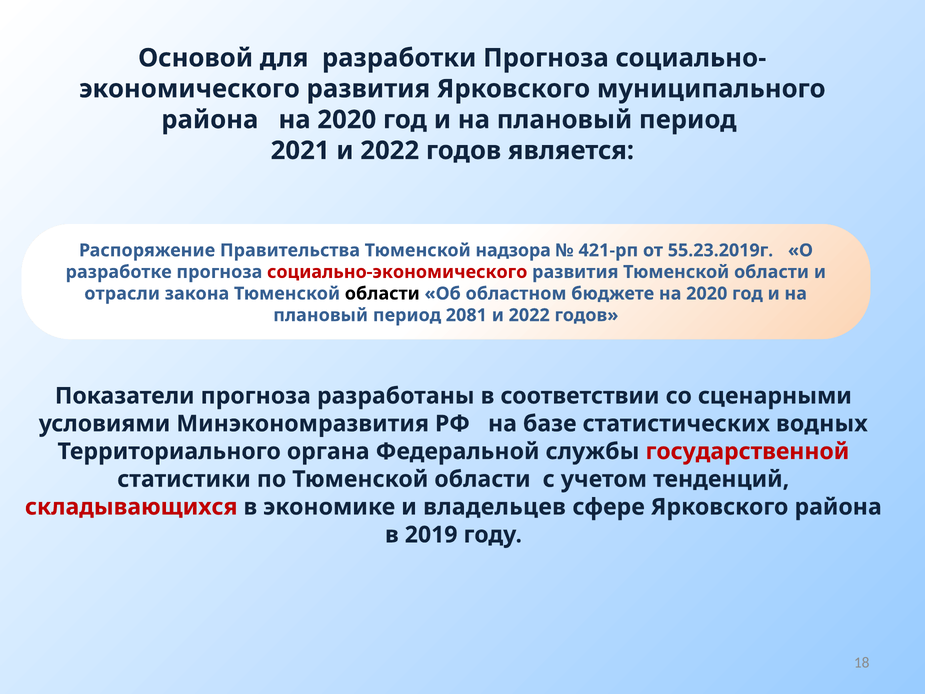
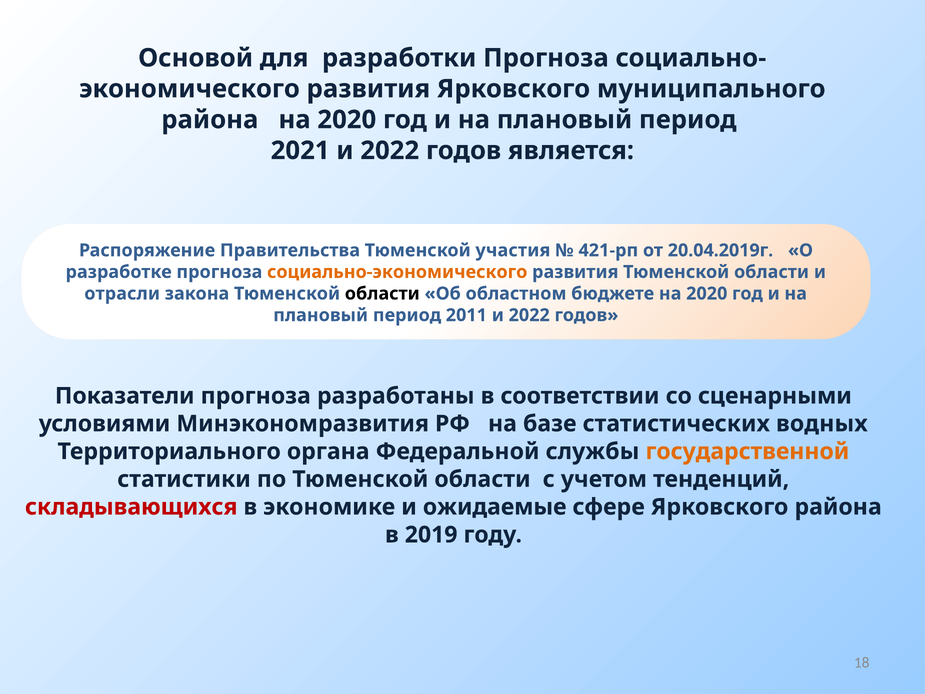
надзора: надзора -> участия (513, 250)
55.23.2019г: 55.23.2019г -> 20.04.2019г (720, 250)
социально-экономического colour: red -> orange (397, 272)
2081: 2081 -> 2011 (466, 315)
государственной colour: red -> orange (747, 451)
владельцев: владельцев -> ожидаемые (495, 507)
